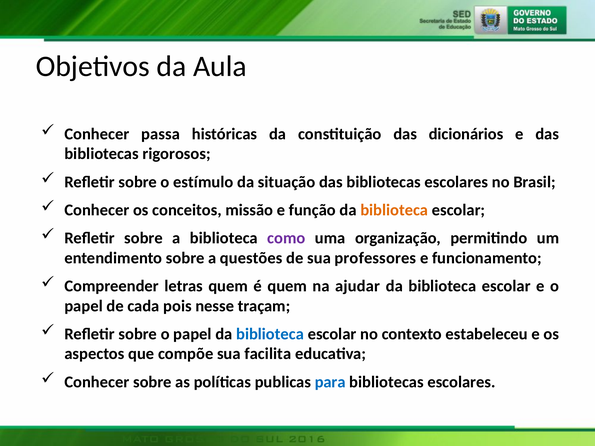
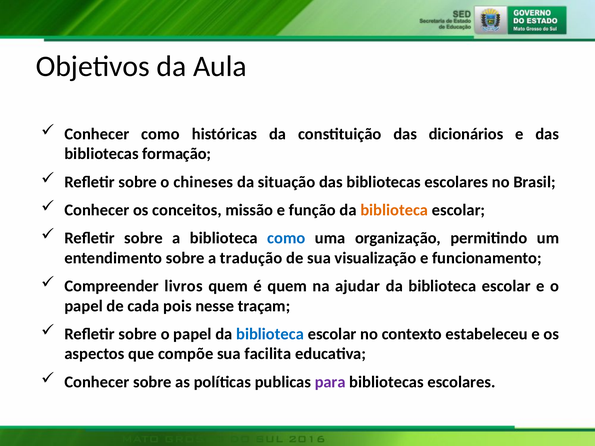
Conhecer passa: passa -> como (161, 134)
rigorosos: rigorosos -> formação (177, 154)
estímulo: estímulo -> chineses (203, 182)
como colour: purple -> blue (286, 238)
questões: questões -> tradução (251, 258)
professores: professores -> visualização (375, 258)
letras: letras -> livros (184, 286)
para colour: blue -> purple (330, 382)
